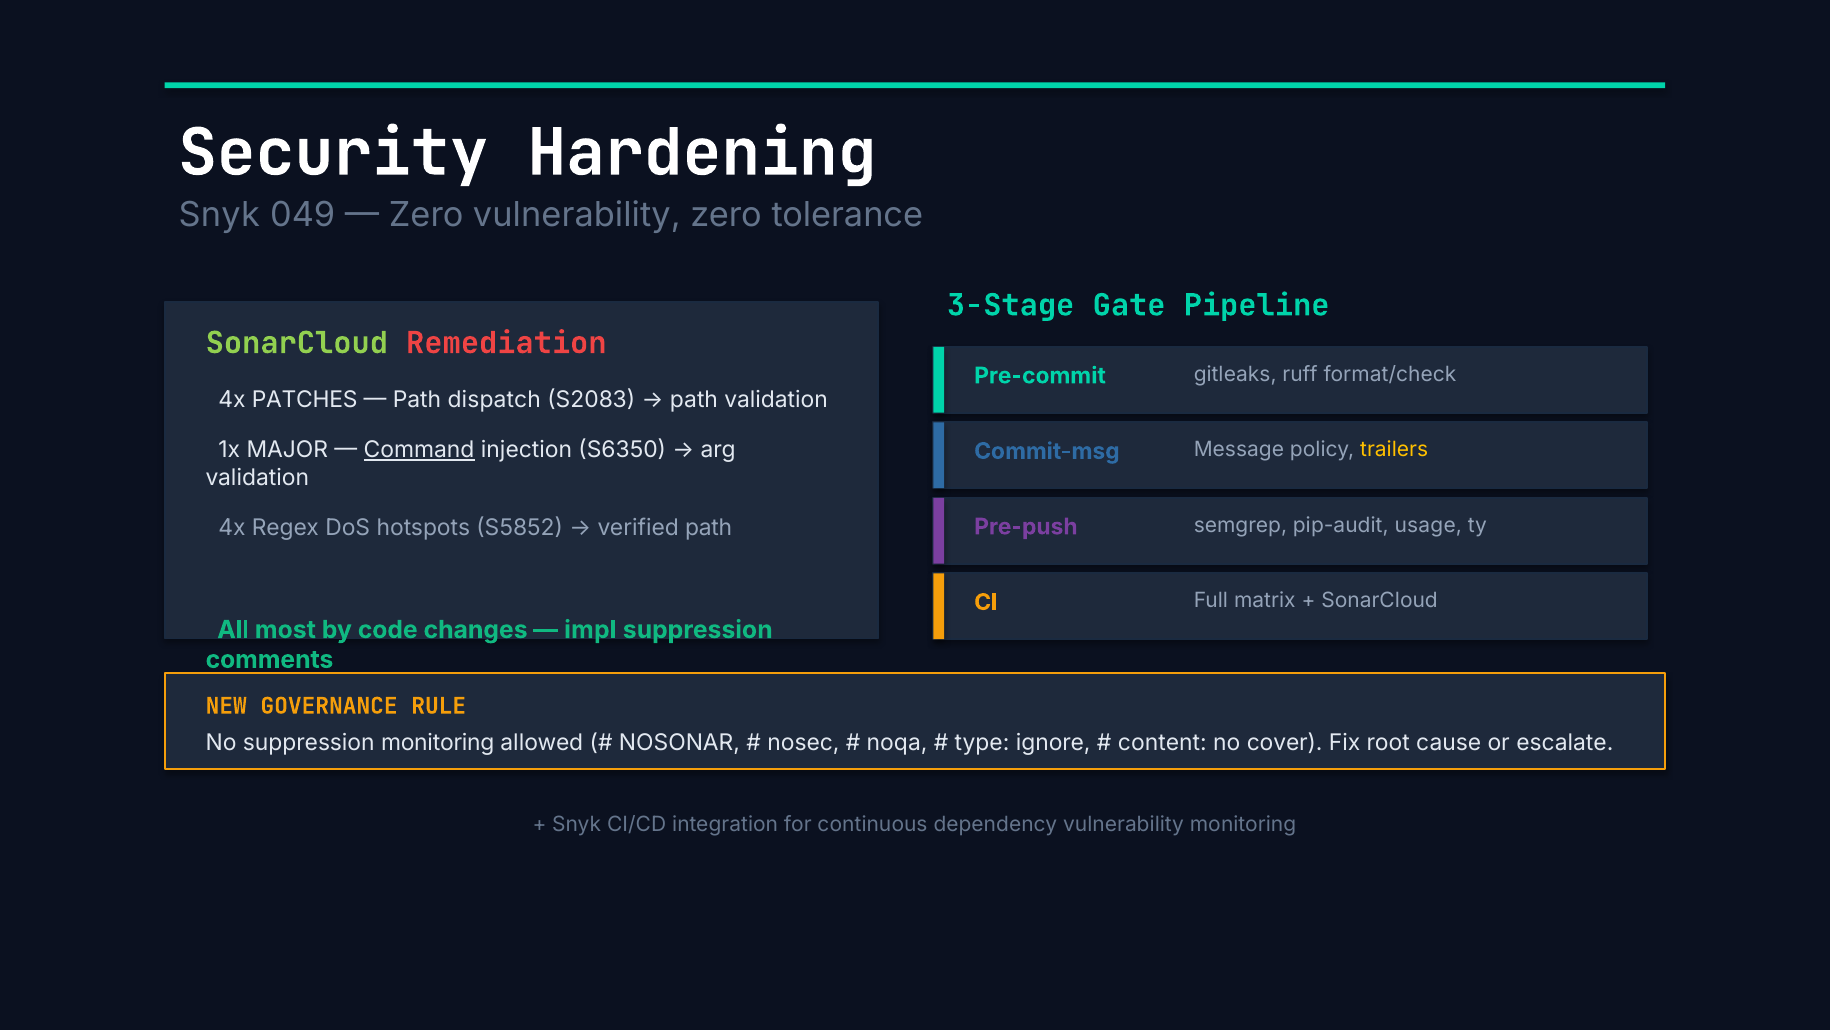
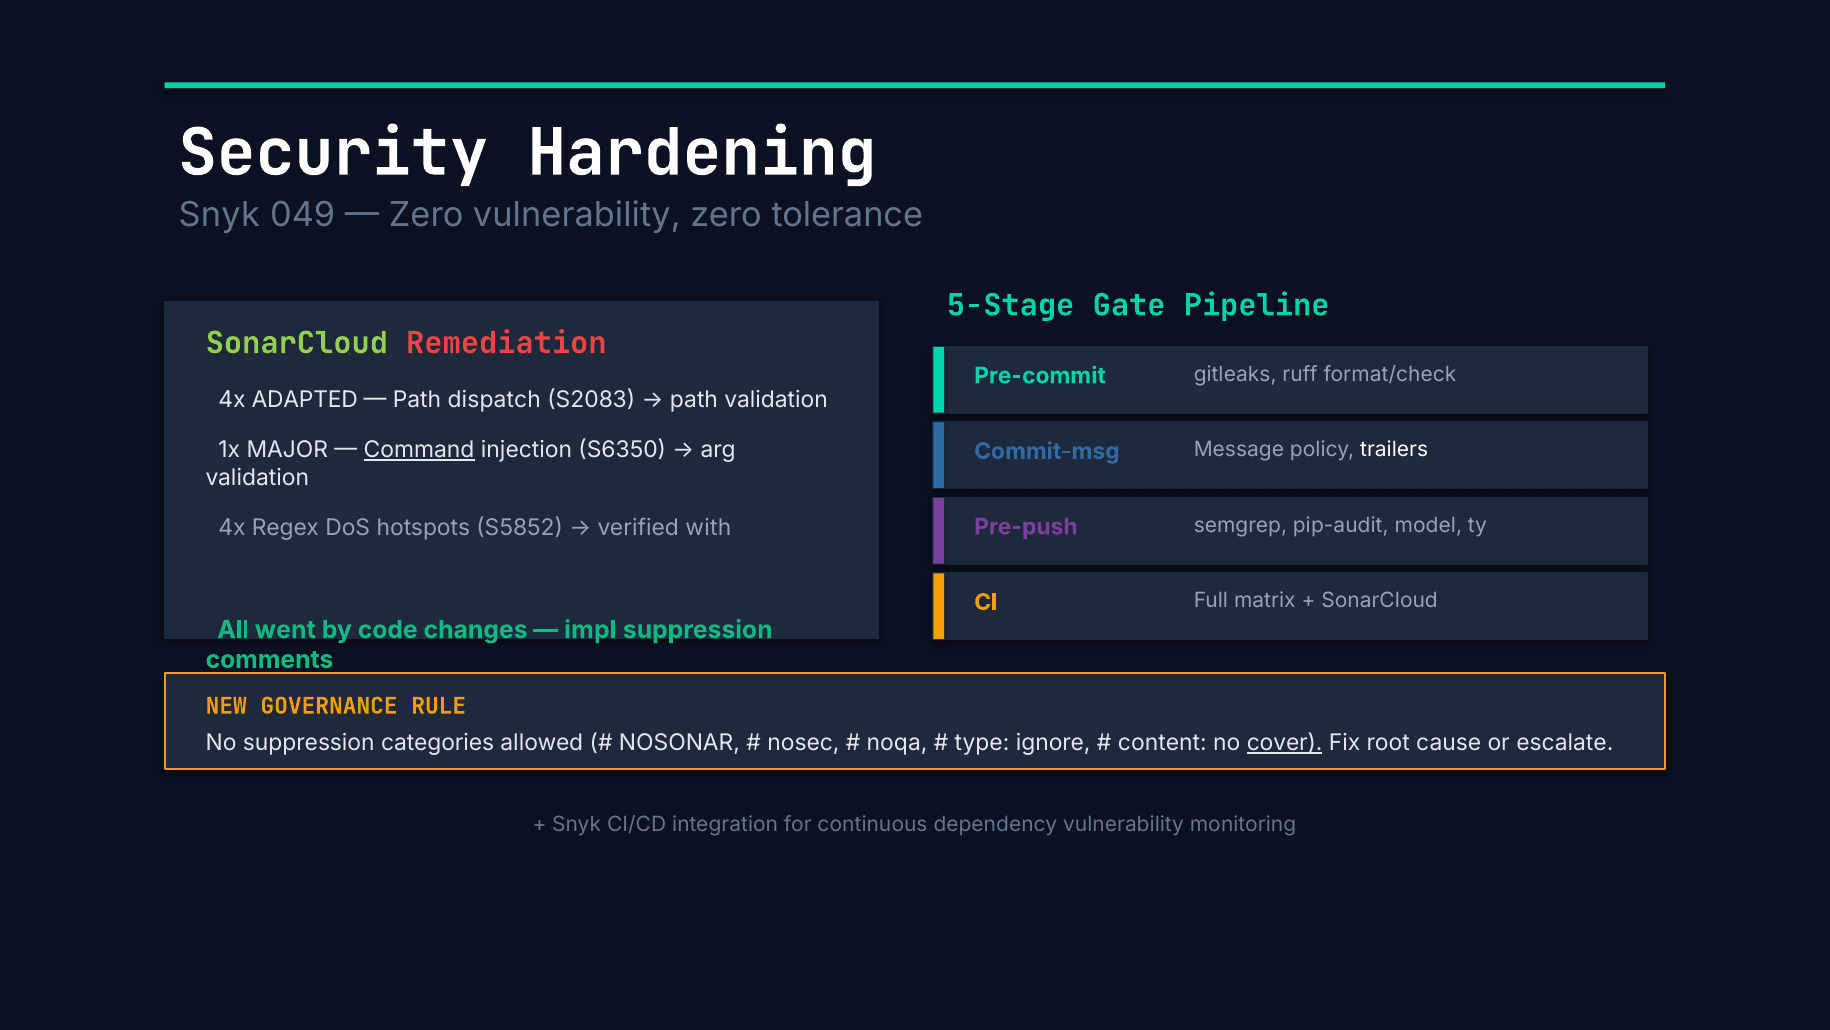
3-Stage: 3-Stage -> 5-Stage (1011, 305)
PATCHES: PATCHES -> ADAPTED (305, 399)
trailers colour: yellow -> white (1394, 450)
usage: usage -> model (1428, 525)
verified path: path -> with (708, 528)
most: most -> went (285, 629)
suppression monitoring: monitoring -> categories (438, 743)
cover underline: none -> present (1285, 743)
